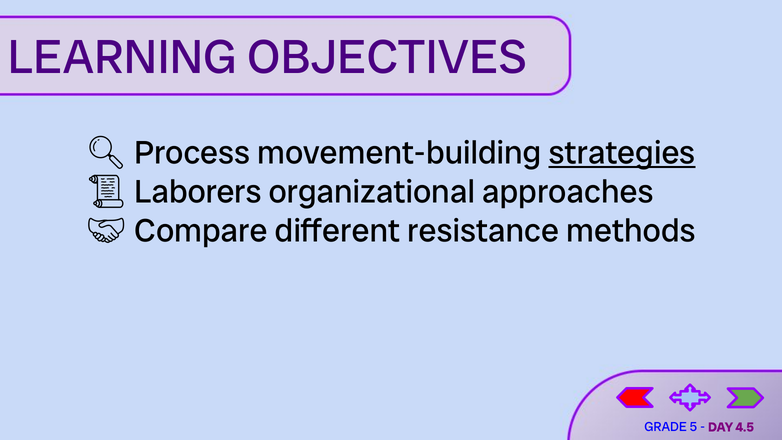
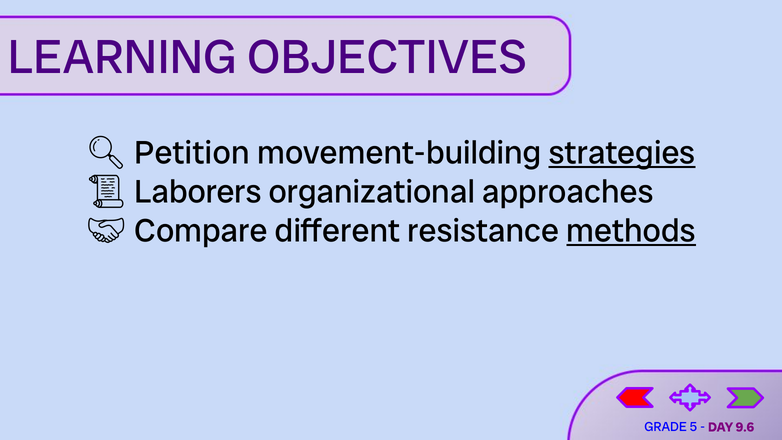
Process: Process -> Petition (192, 153)
methods underline: none -> present (631, 231)
4.5: 4.5 -> 9.6 (745, 427)
